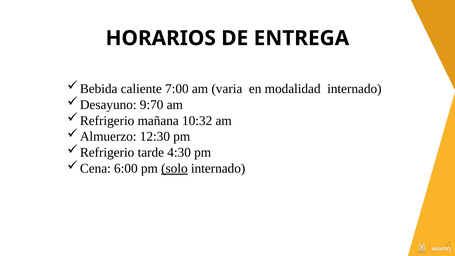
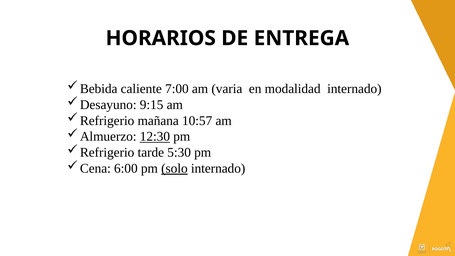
9:70: 9:70 -> 9:15 (152, 105)
10:32: 10:32 -> 10:57 (197, 121)
12:30 underline: none -> present (155, 137)
4:30: 4:30 -> 5:30 (179, 152)
